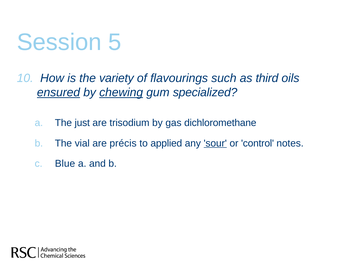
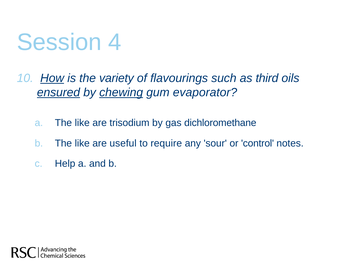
5: 5 -> 4 (115, 42)
How underline: none -> present (52, 78)
specialized: specialized -> evaporator (205, 92)
a The just: just -> like (82, 123)
b The vial: vial -> like (82, 143)
précis: précis -> useful (123, 143)
applied: applied -> require (166, 143)
sour underline: present -> none (215, 143)
Blue: Blue -> Help (65, 163)
